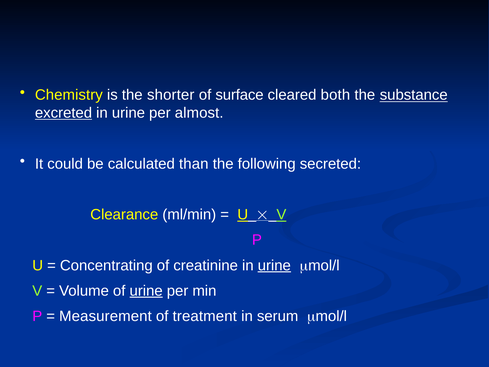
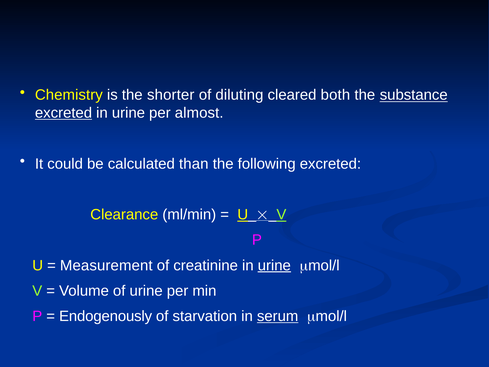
surface: surface -> diluting (239, 95)
following secreted: secreted -> excreted (330, 164)
Concentrating: Concentrating -> Measurement (106, 265)
urine underline: present -> none (146, 291)
Measurement: Measurement -> Endogenously (106, 316)
treatment: treatment -> starvation (205, 316)
serum underline: none -> present (278, 316)
